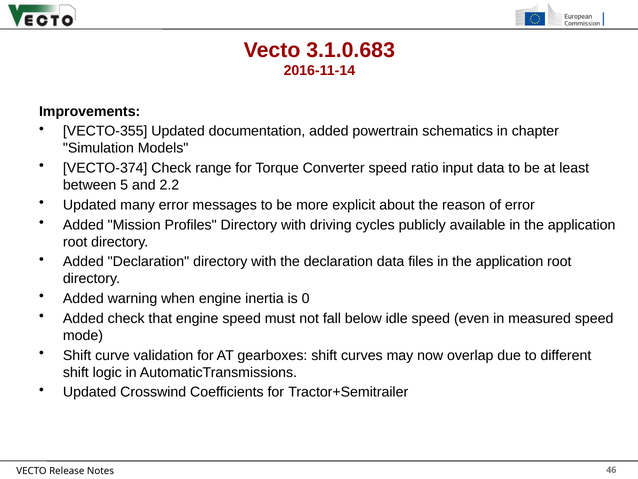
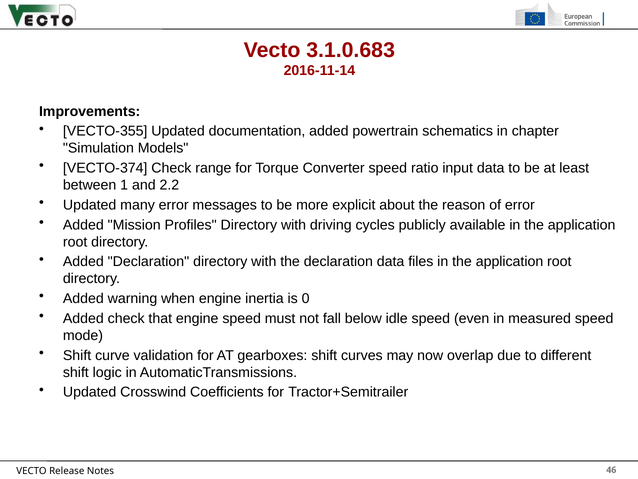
5: 5 -> 1 (124, 185)
